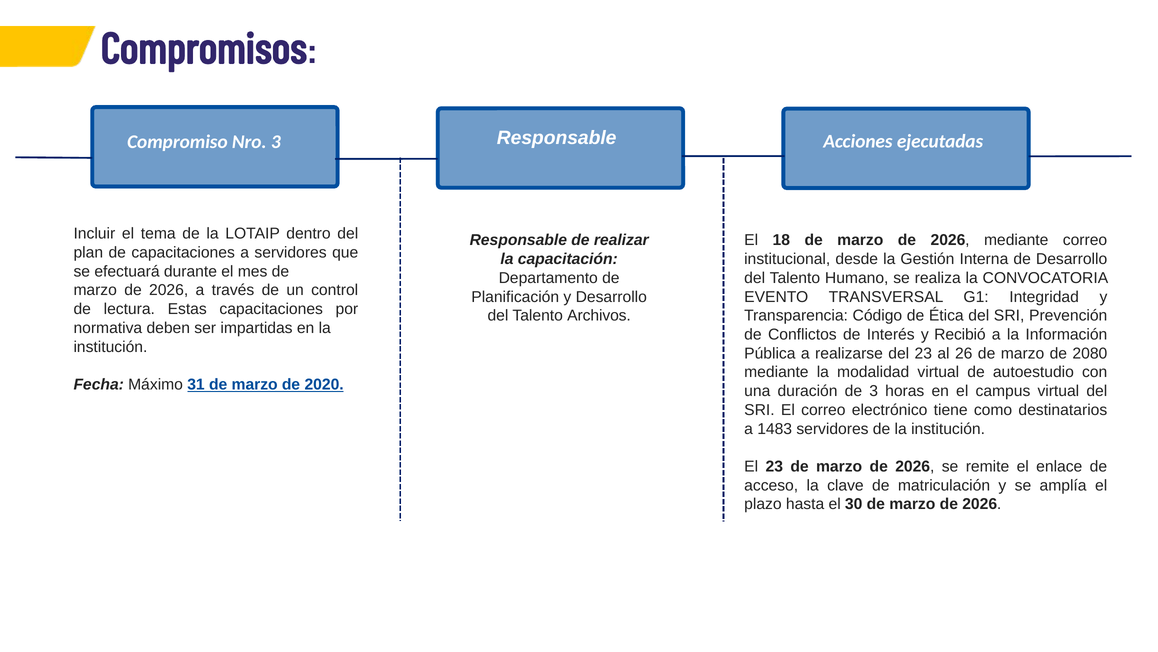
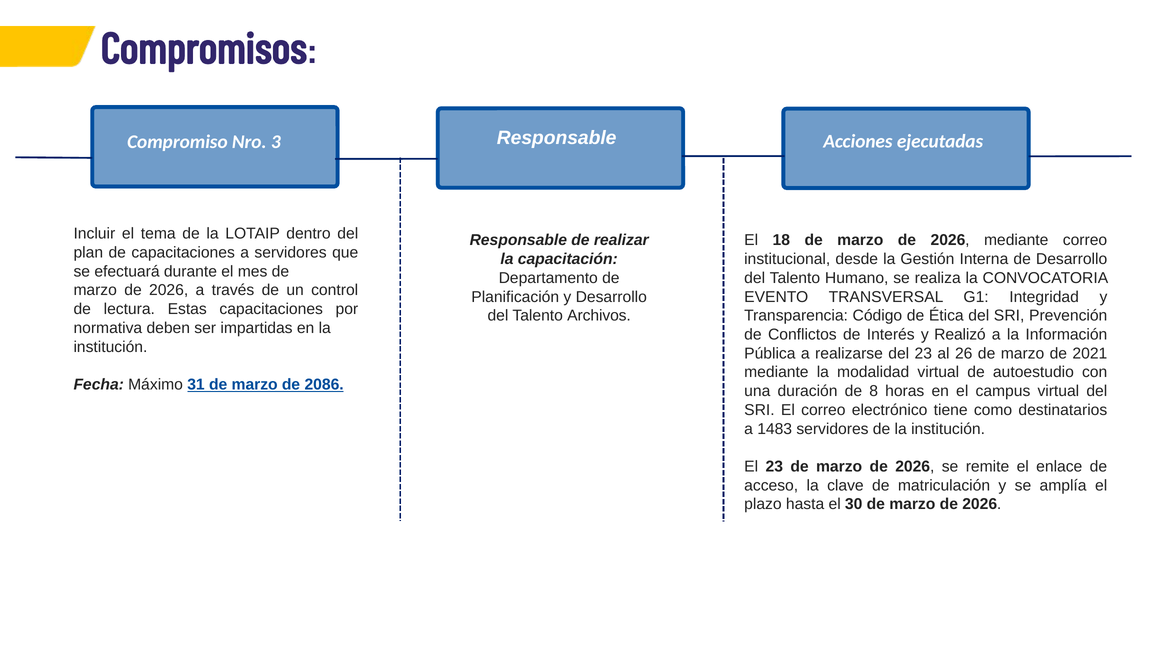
Recibió: Recibió -> Realizó (960, 334)
2080: 2080 -> 2021 (1090, 353)
2020: 2020 -> 2086 (324, 384)
de 3: 3 -> 8 (874, 391)
